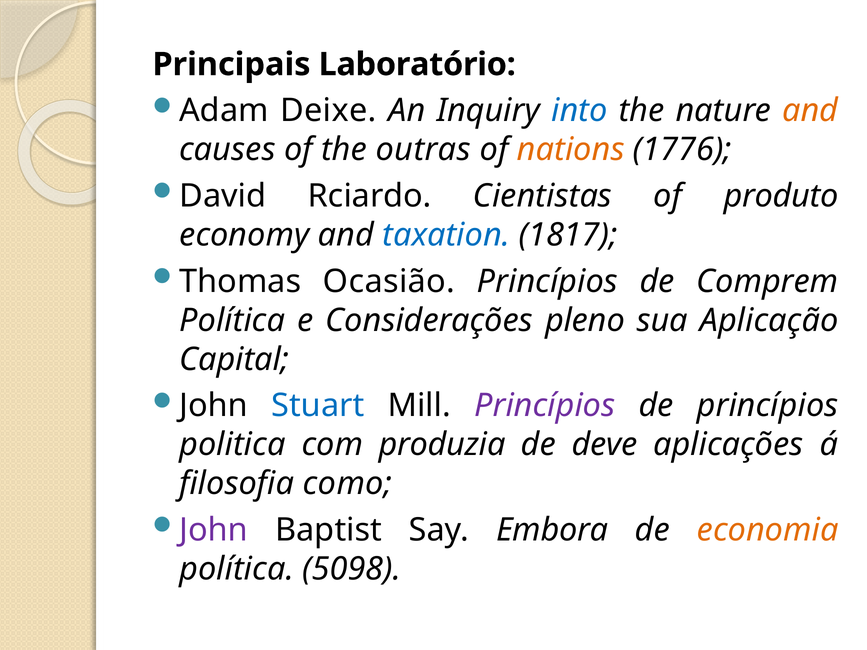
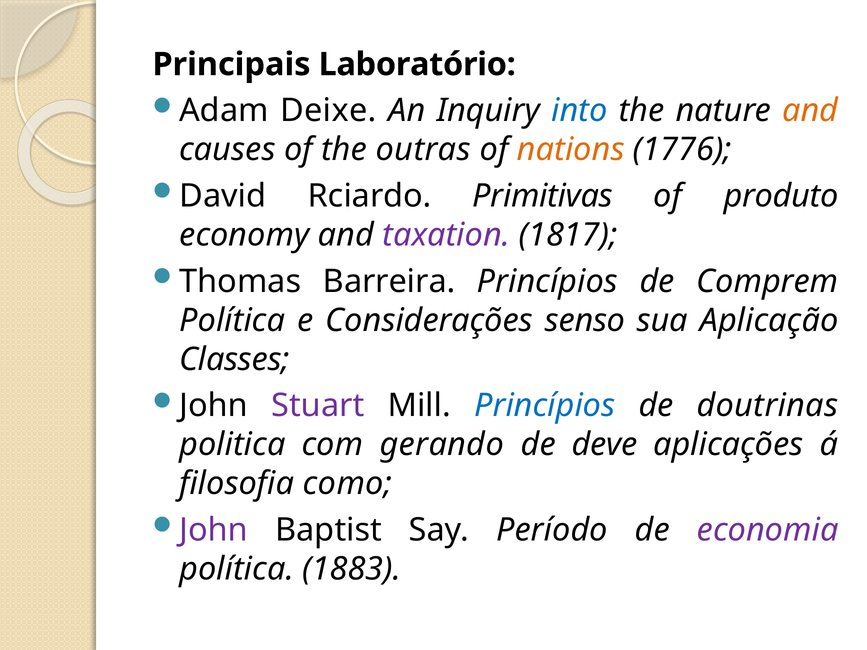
Cientistas: Cientistas -> Primitivas (543, 196)
taxation colour: blue -> purple (446, 235)
Ocasião: Ocasião -> Barreira (389, 281)
pleno: pleno -> senso (585, 320)
Capital: Capital -> Classes (234, 359)
Stuart colour: blue -> purple (318, 406)
Princípios colour: purple -> blue (545, 406)
de princípios: princípios -> doutrinas (767, 406)
produzia: produzia -> gerando (442, 445)
Embora: Embora -> Período (552, 530)
economia colour: orange -> purple (768, 530)
5098: 5098 -> 1883 (352, 569)
